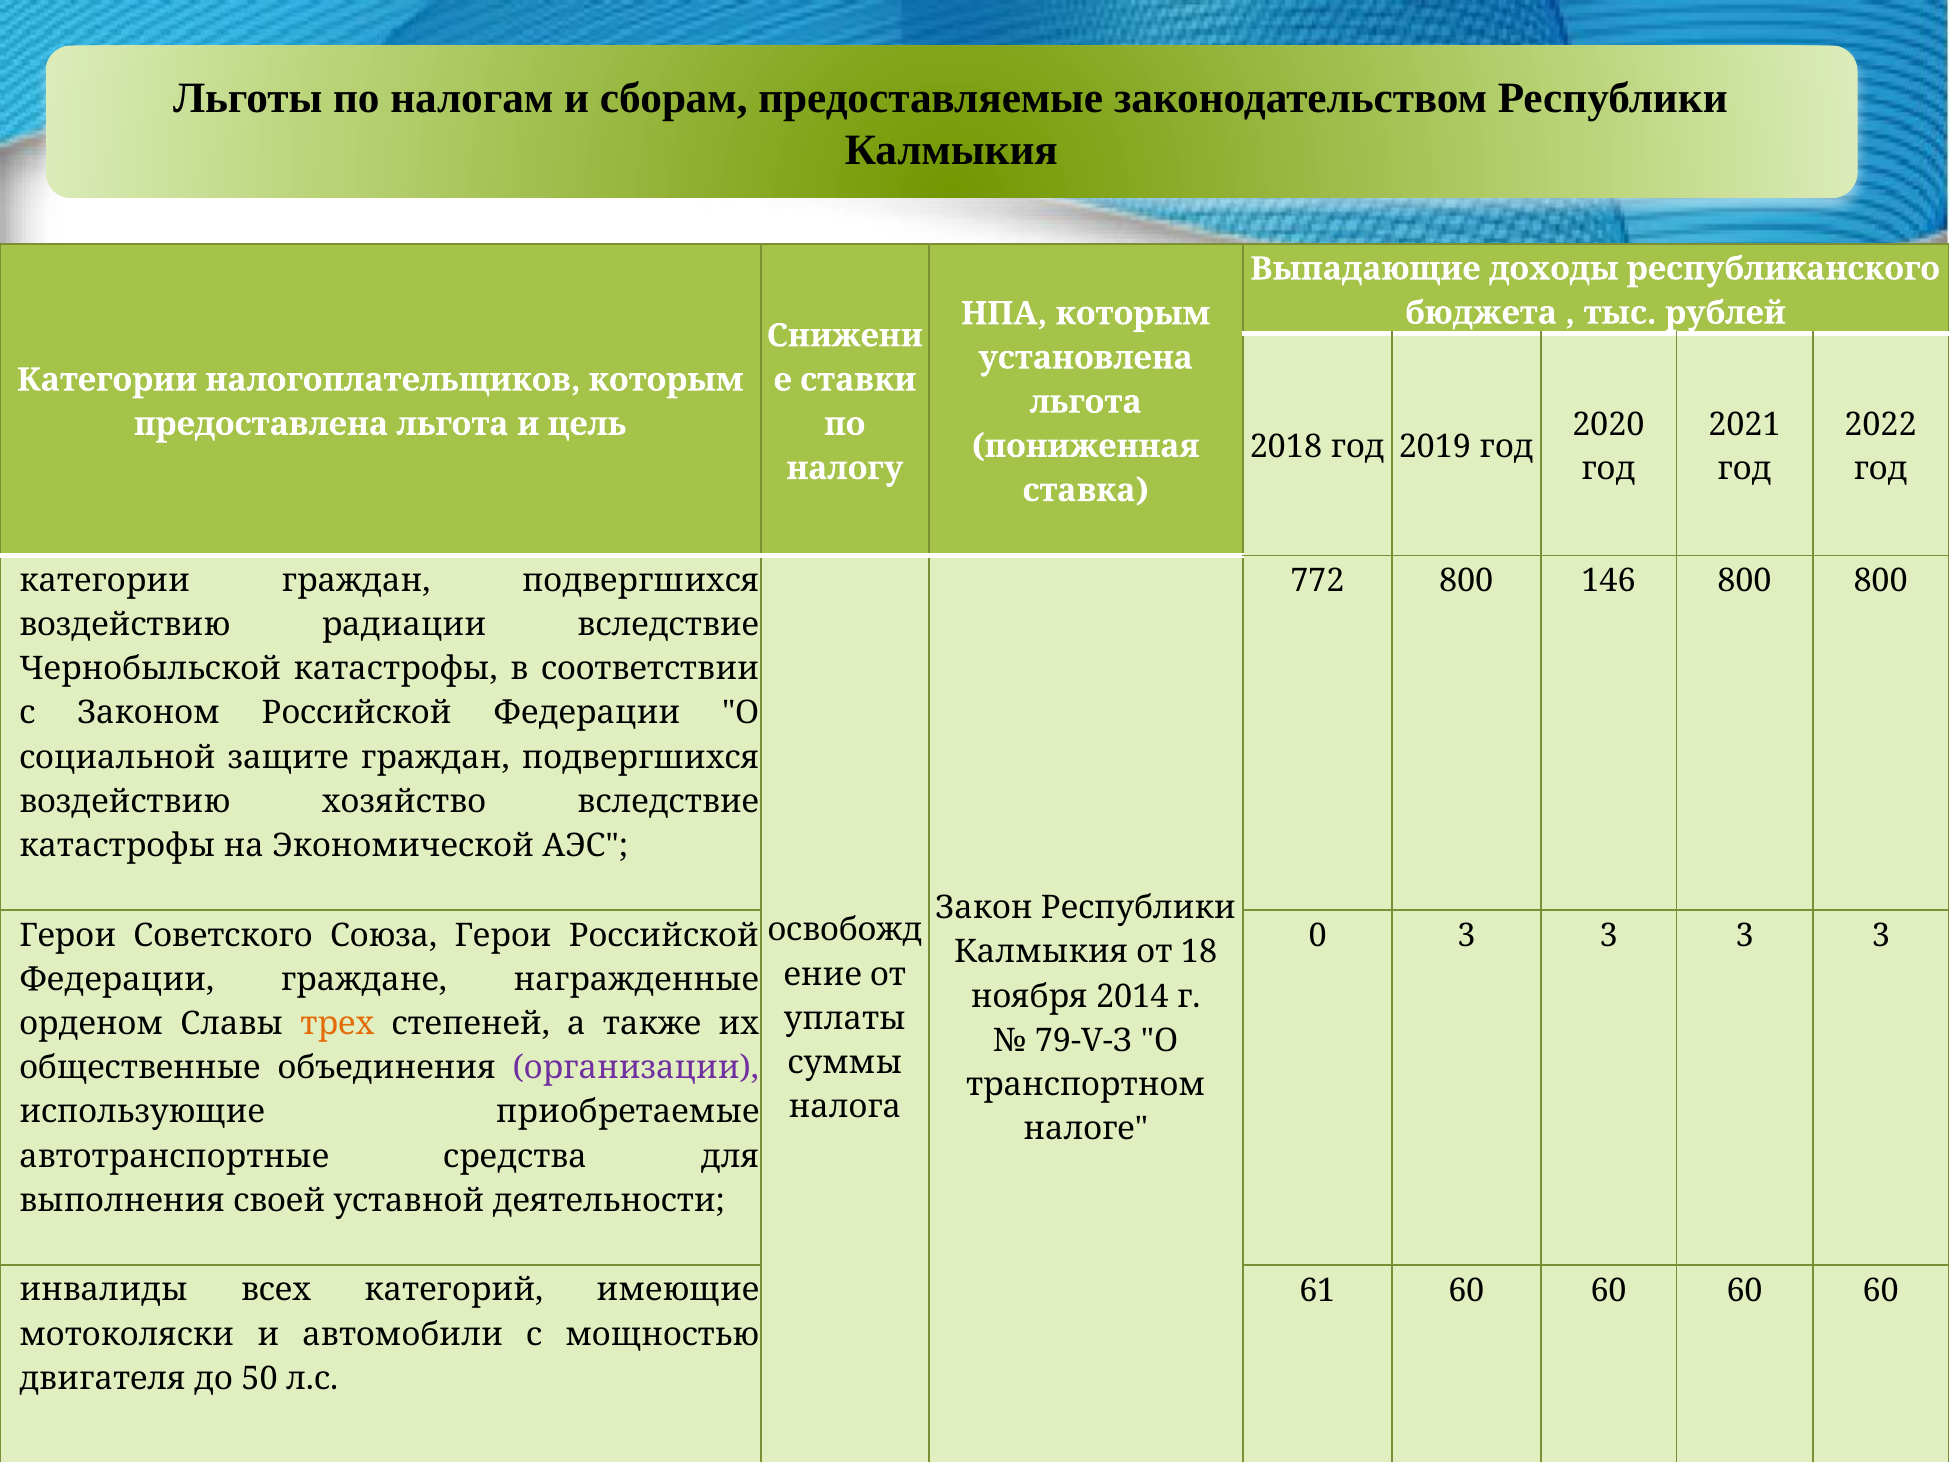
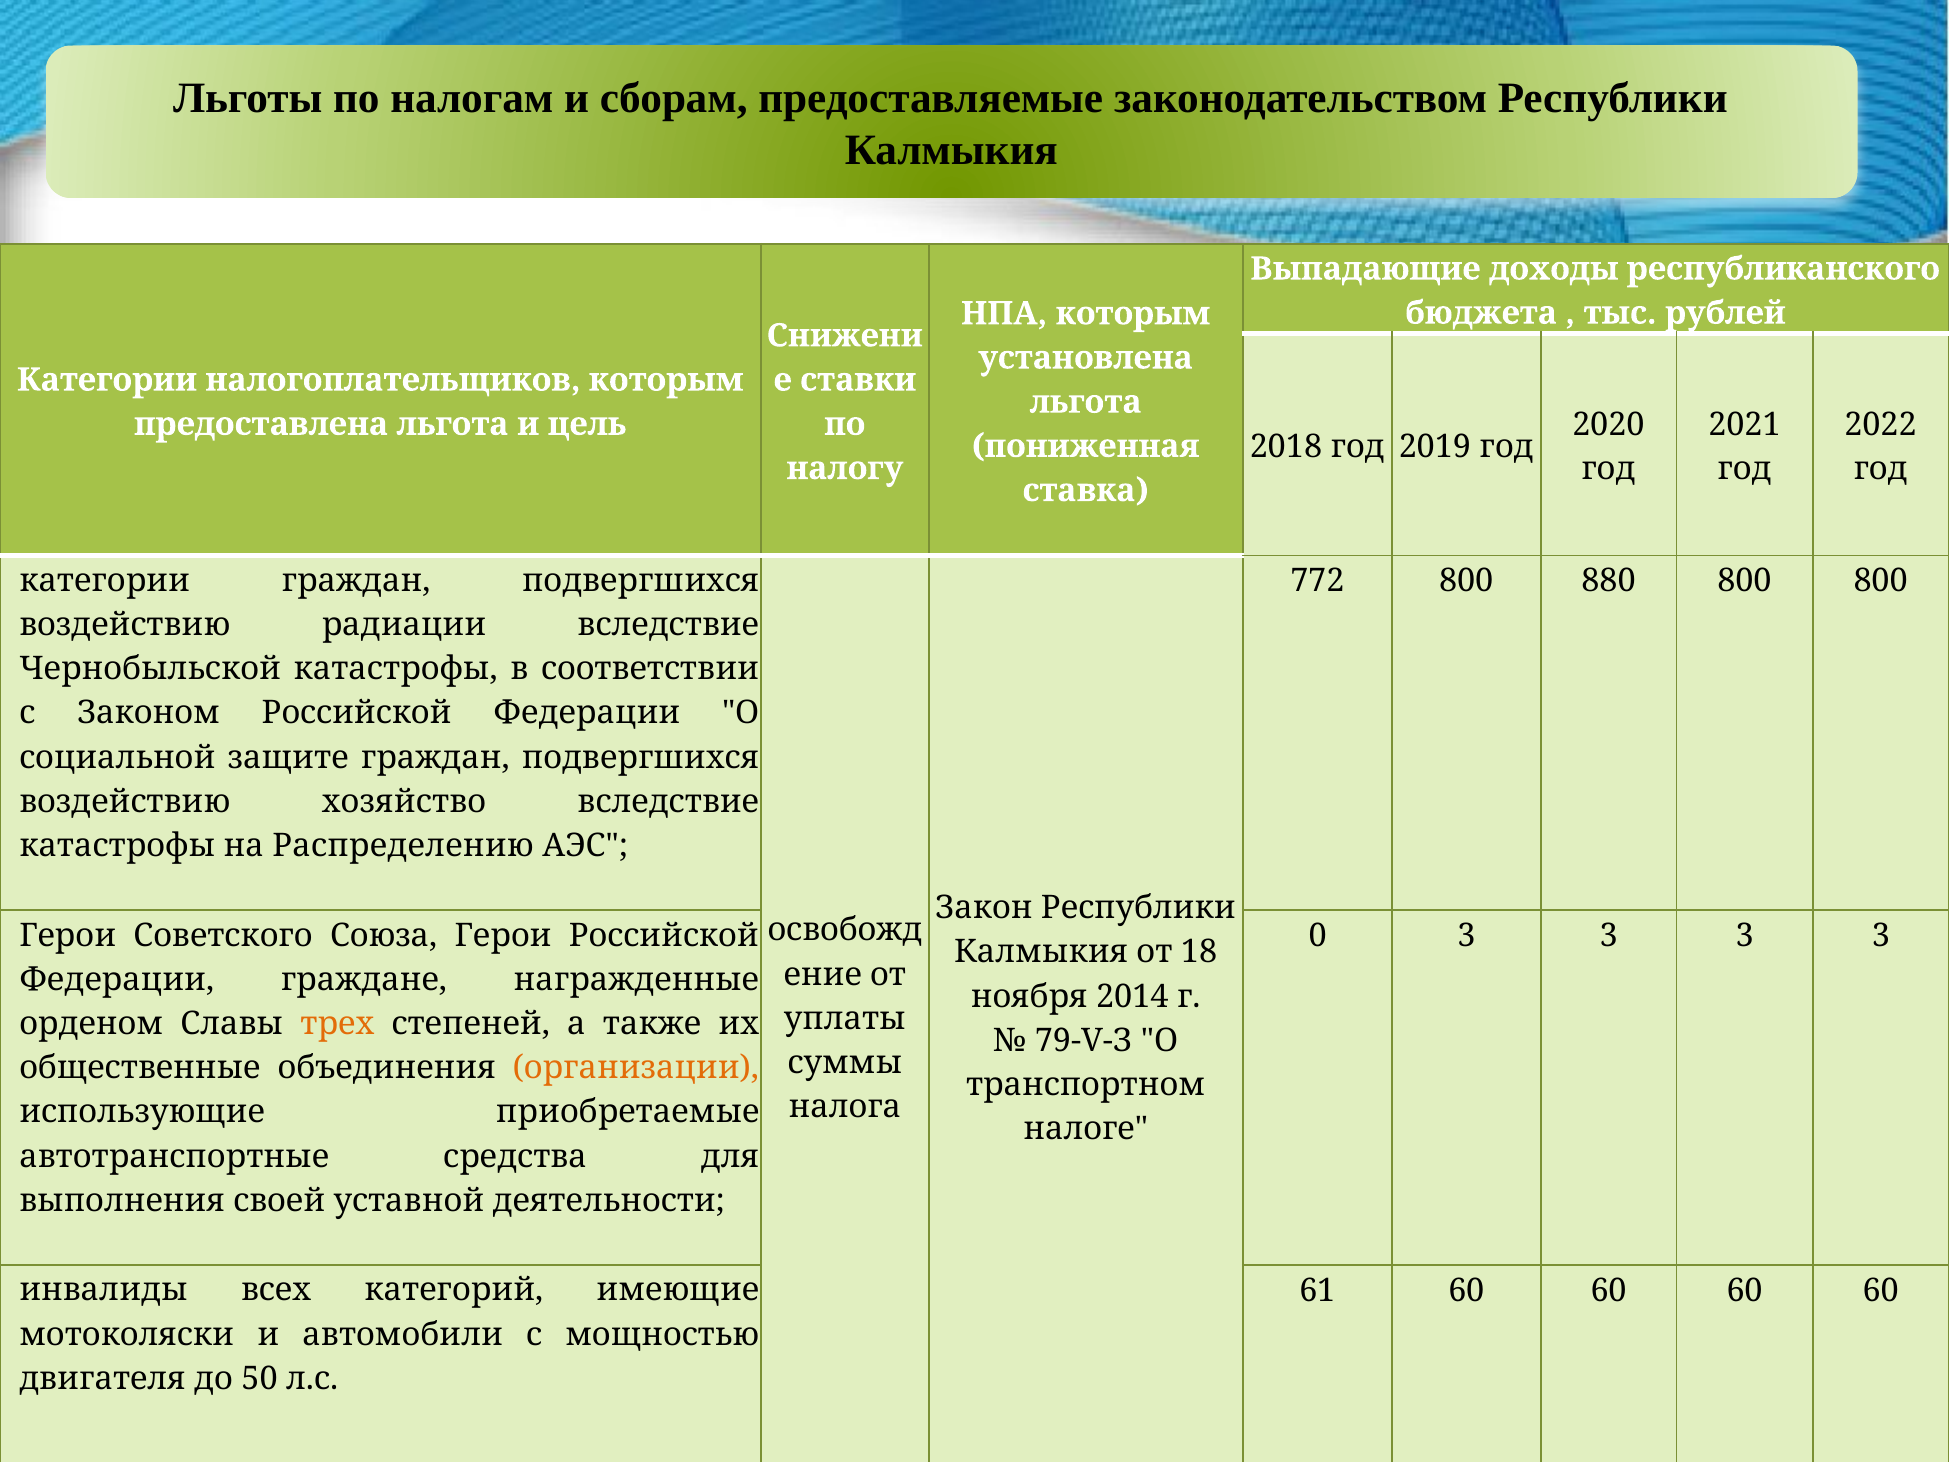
146: 146 -> 880 (1609, 581)
Экономической: Экономической -> Распределению (403, 846)
организации colour: purple -> orange (636, 1068)
